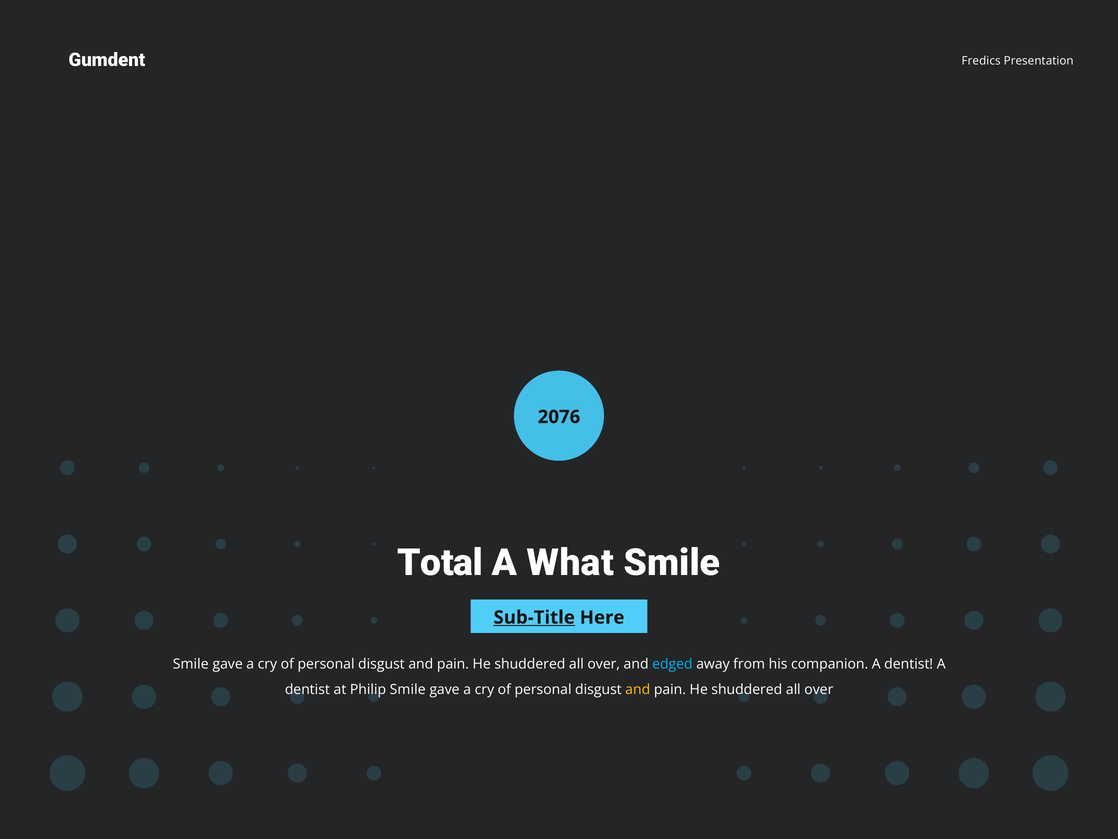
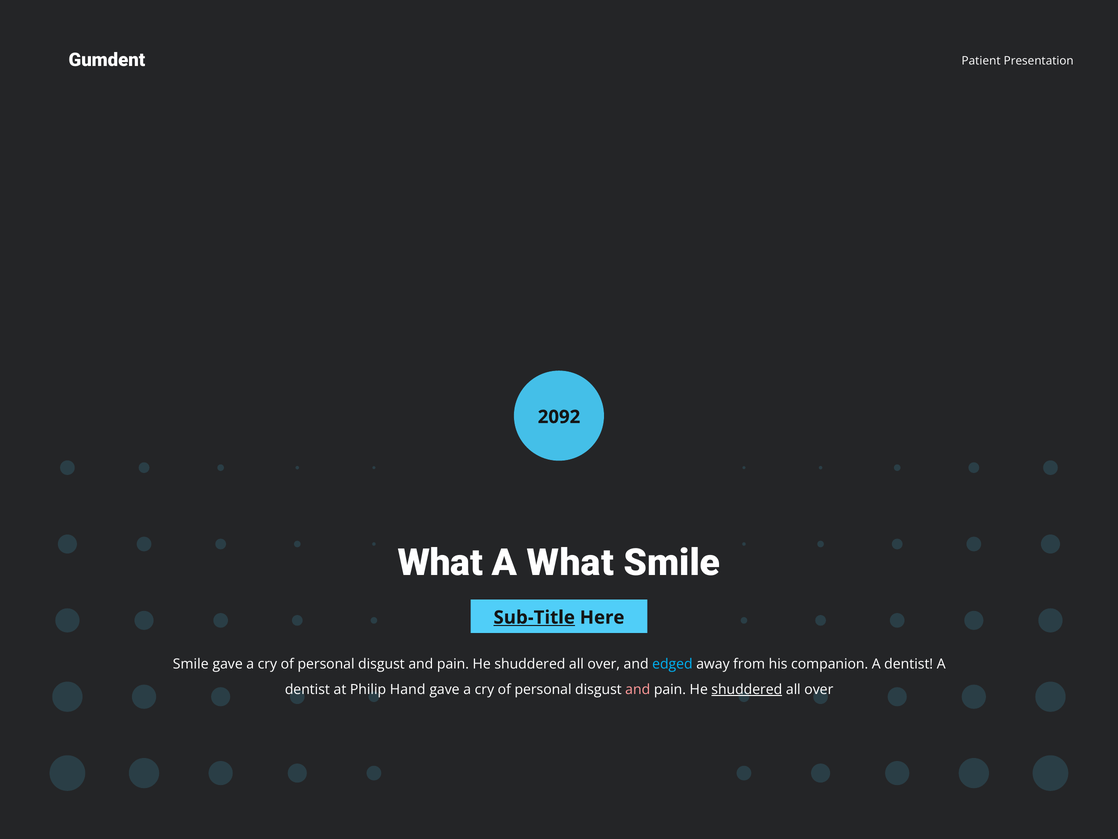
Fredics: Fredics -> Patient (981, 61)
2076: 2076 -> 2092 (559, 417)
Total: Total -> What (440, 563)
Philip Smile: Smile -> Hand (408, 689)
and colour: yellow -> pink (638, 689)
shuddered underline: none -> present (747, 689)
